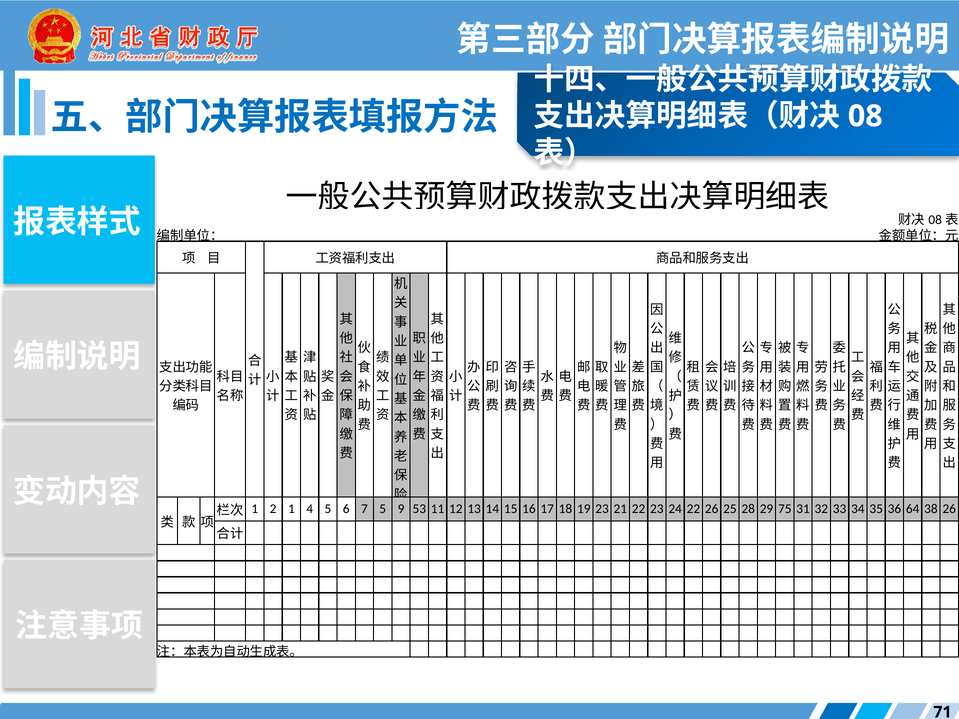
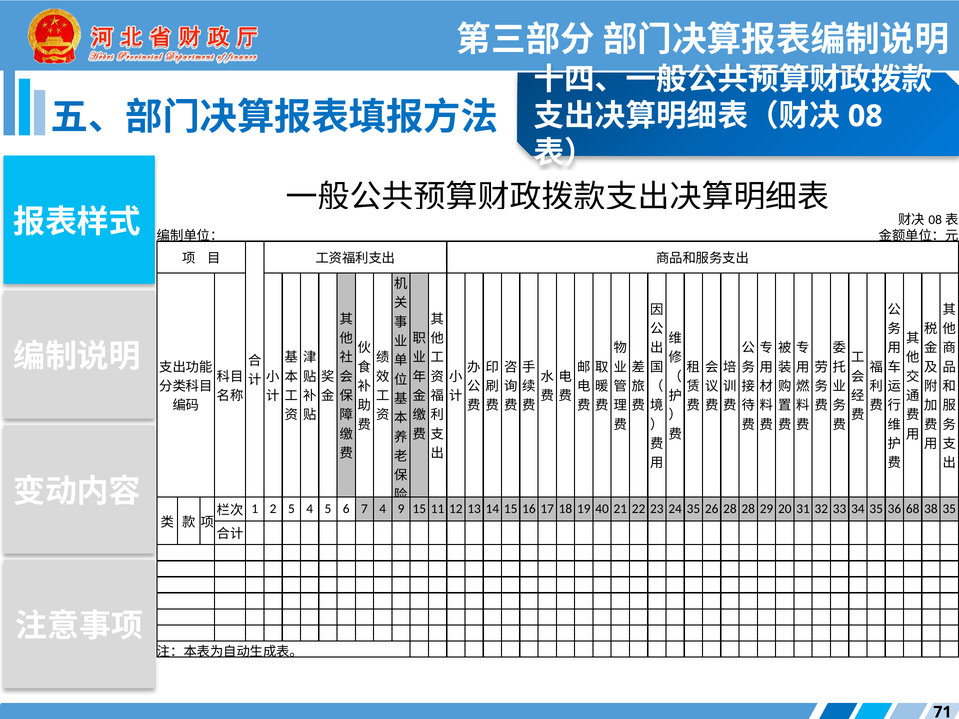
2 1: 1 -> 5 (291, 509)
7 5: 5 -> 4 (383, 509)
53: 53 -> 15 (419, 509)
19 23: 23 -> 40 (602, 509)
24 22: 22 -> 35 (693, 509)
26 25: 25 -> 28 (730, 509)
75: 75 -> 20 (785, 509)
64: 64 -> 68 (913, 509)
38 26: 26 -> 35 (949, 509)
